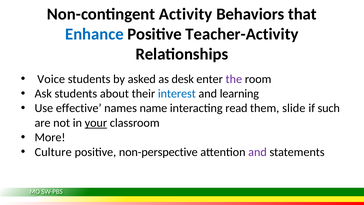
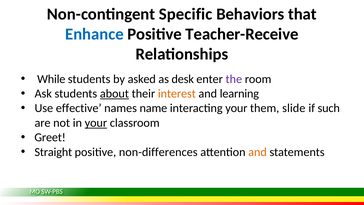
Activity: Activity -> Specific (186, 14)
Teacher-Activity: Teacher-Activity -> Teacher-Receive (242, 34)
Voice: Voice -> While (51, 79)
about underline: none -> present (114, 94)
interest colour: blue -> orange (177, 94)
interacting read: read -> your (236, 108)
More: More -> Greet (50, 137)
Culture: Culture -> Straight (53, 152)
non-perspective: non-perspective -> non-differences (158, 152)
and colour: purple -> orange (257, 152)
